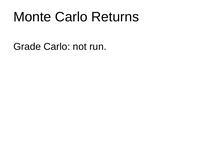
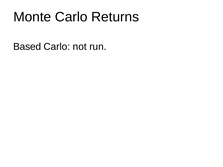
Grade: Grade -> Based (27, 47)
